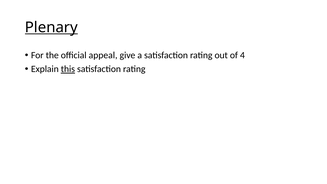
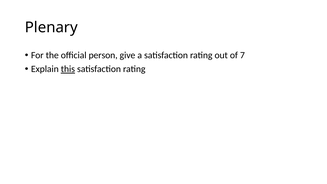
Plenary underline: present -> none (51, 27)
appeal: appeal -> person (103, 55)
4: 4 -> 7 (242, 55)
